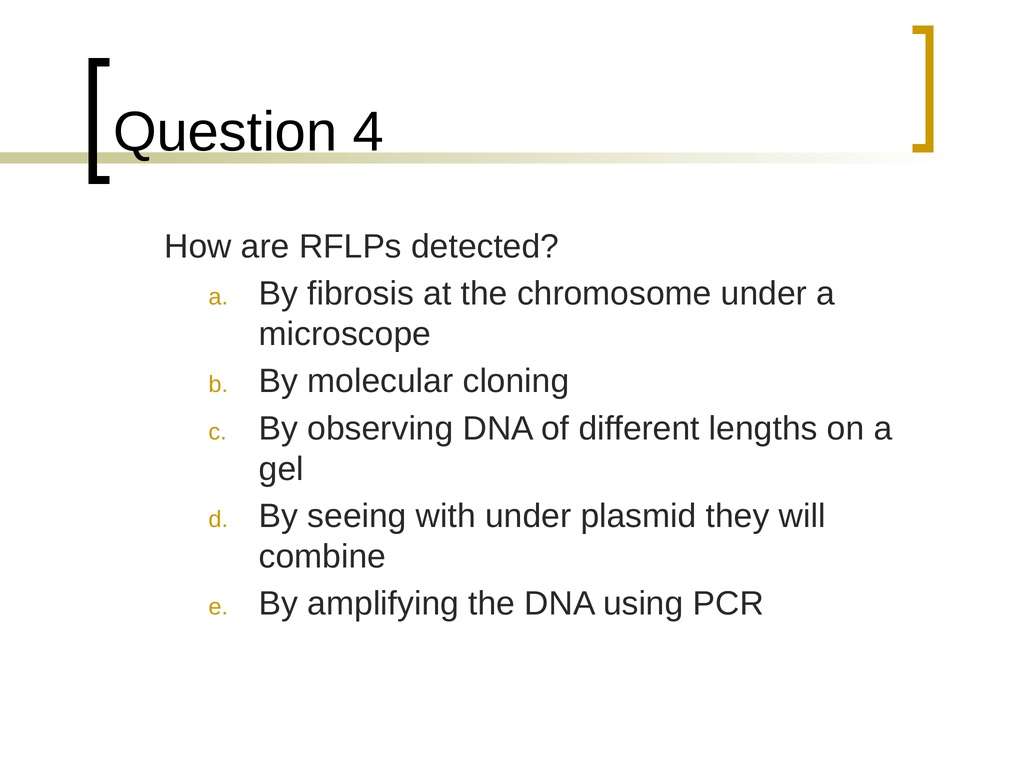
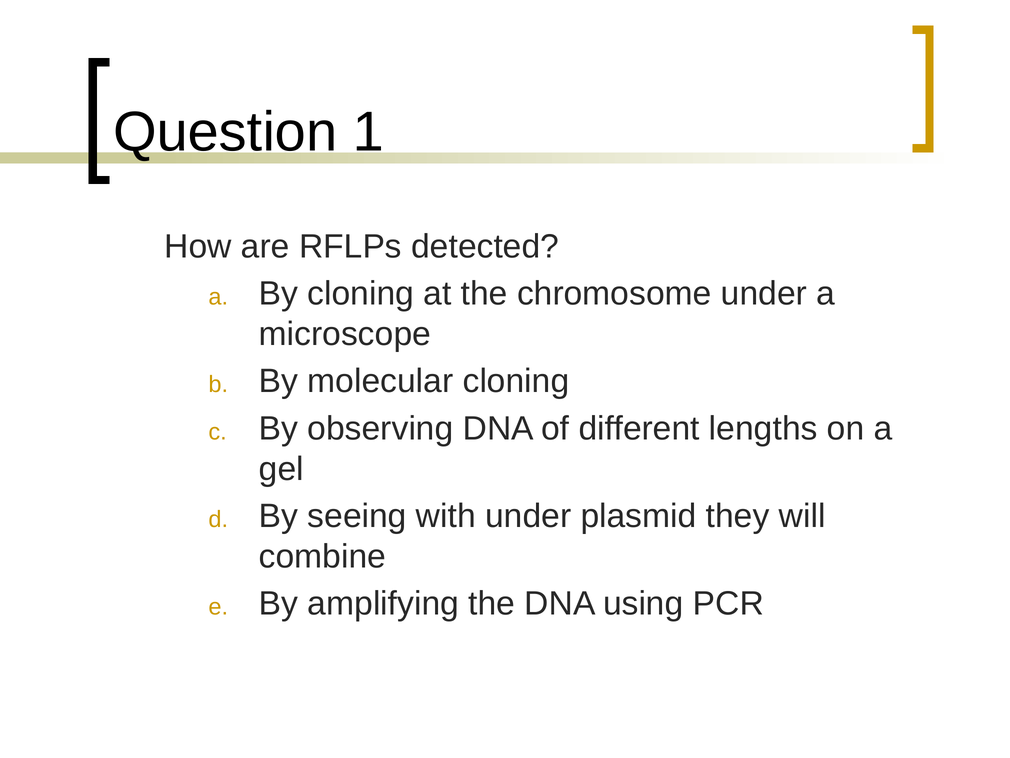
4: 4 -> 1 (369, 132)
By fibrosis: fibrosis -> cloning (361, 294)
